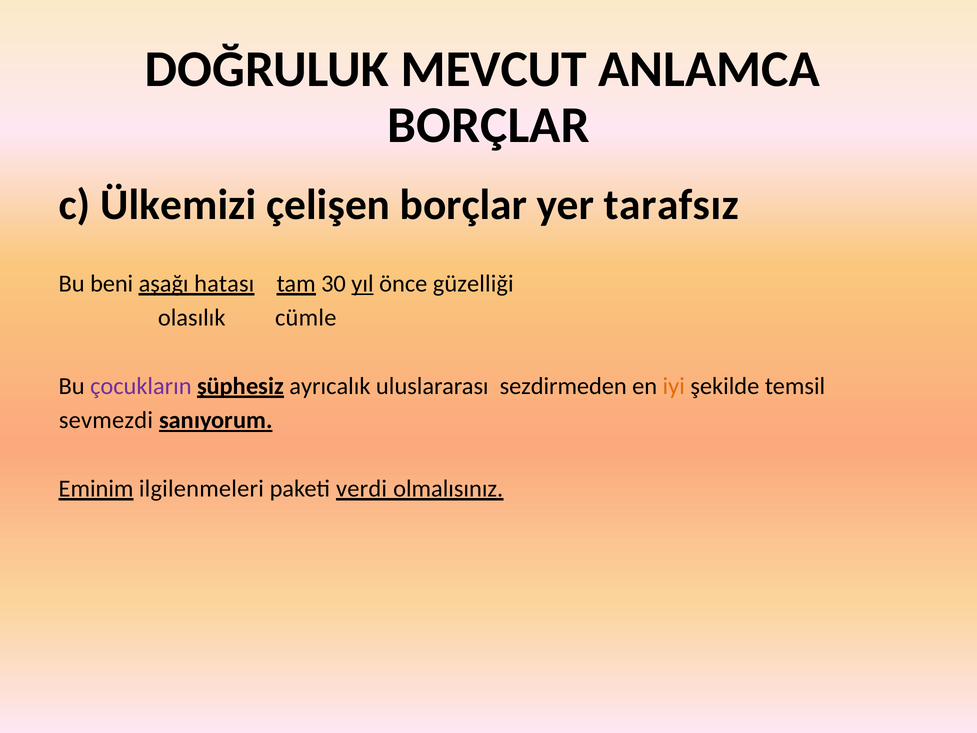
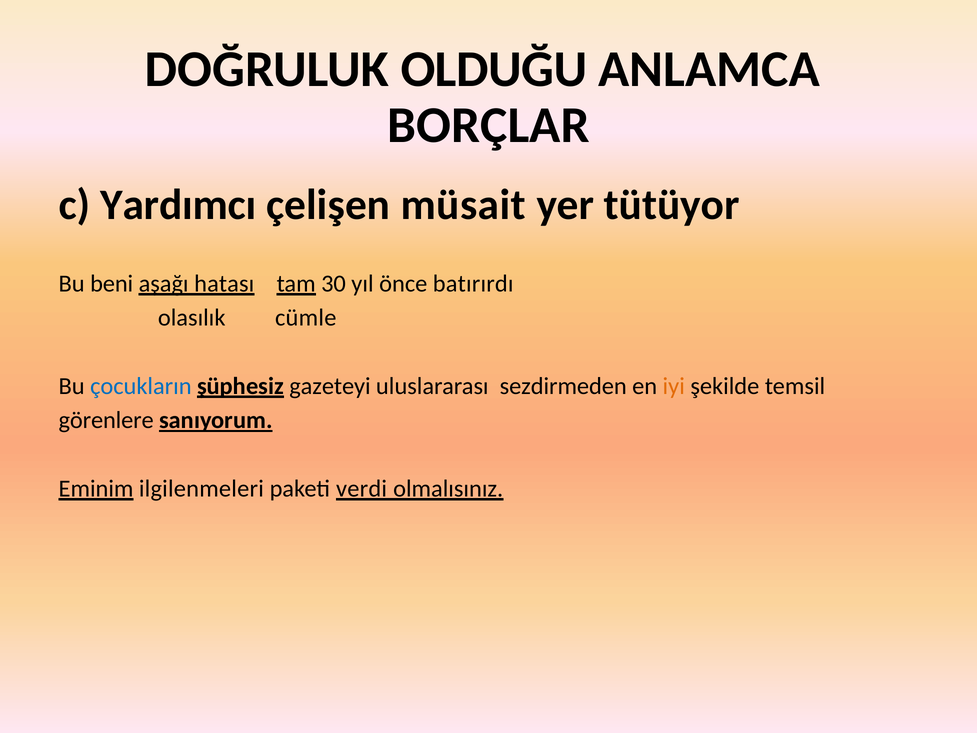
MEVCUT: MEVCUT -> OLDUĞU (494, 69)
Ülkemizi: Ülkemizi -> Yardımcı (178, 205)
çelişen borçlar: borçlar -> müsait (463, 205)
tarafsız: tarafsız -> tütüyor (672, 205)
yıl underline: present -> none (363, 283)
güzelliği: güzelliği -> batırırdı (473, 283)
çocukların colour: purple -> blue (141, 386)
ayrıcalık: ayrıcalık -> gazeteyi (330, 386)
sevmezdi: sevmezdi -> görenlere (106, 420)
